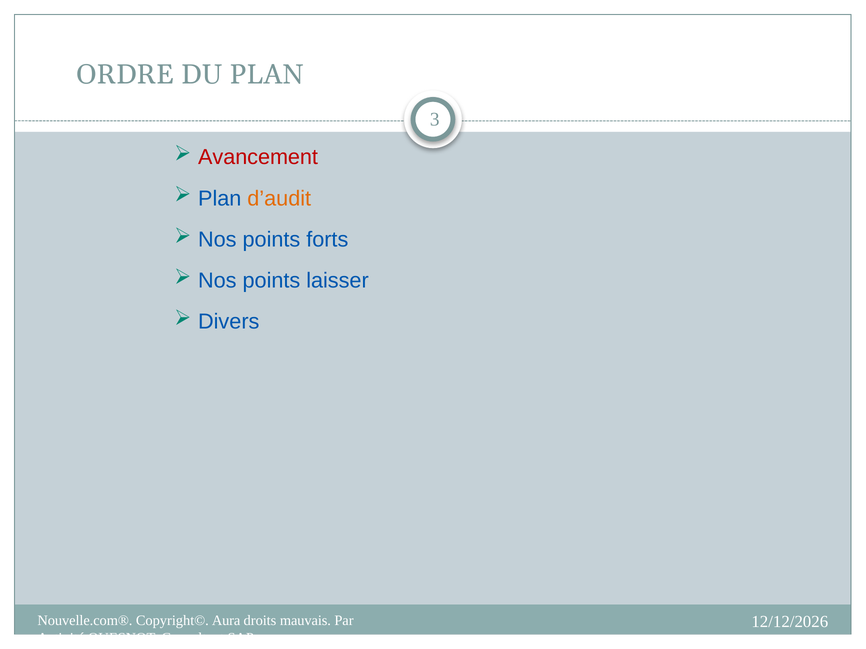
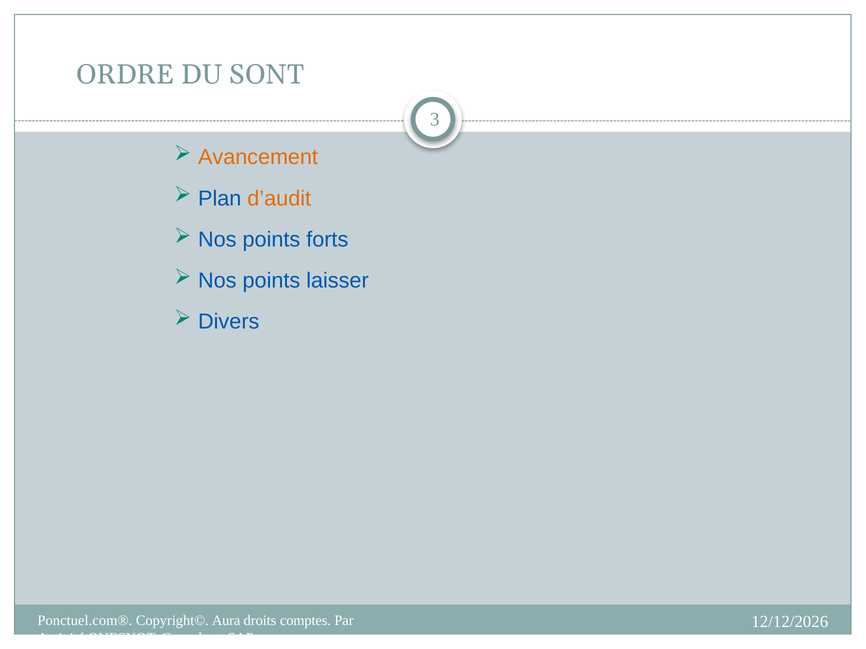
DU PLAN: PLAN -> SONT (267, 75)
Avancement colour: red -> orange (258, 157)
Nouvelle.com®: Nouvelle.com® -> Ponctuel.com® (85, 621)
mauvais: mauvais -> comptes (305, 621)
